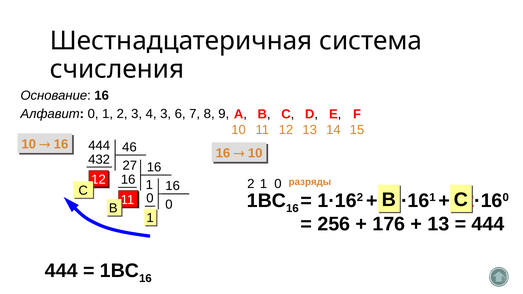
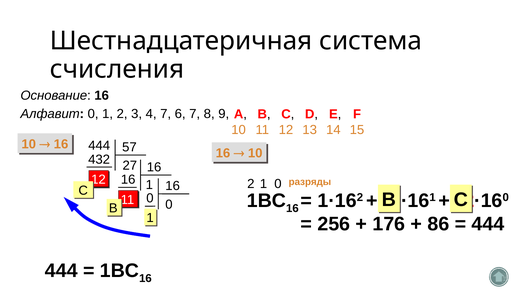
4 3: 3 -> 7 (166, 114)
46: 46 -> 57 (129, 147)
13: 13 -> 86 (438, 224)
